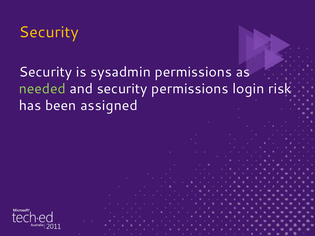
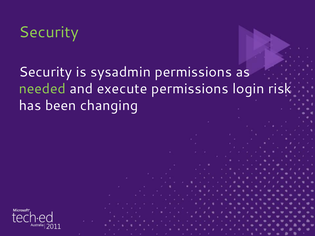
Security colour: yellow -> light green (49, 32)
and security: security -> execute (122, 89)
assigned: assigned -> changing (109, 106)
